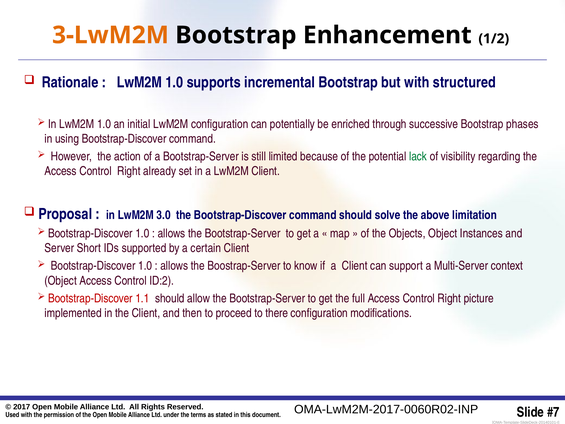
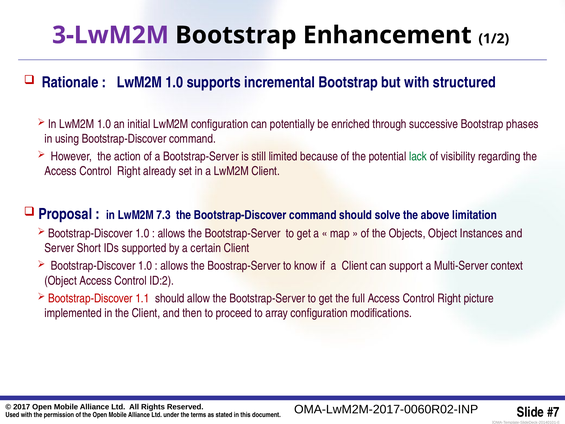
3-LwM2M colour: orange -> purple (111, 35)
3.0: 3.0 -> 7.3 (164, 215)
there: there -> array (277, 313)
